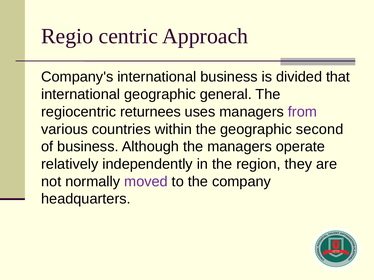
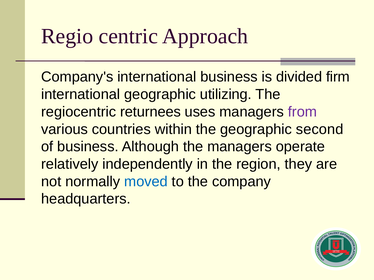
that: that -> firm (338, 77)
general: general -> utilizing (226, 95)
moved colour: purple -> blue (146, 182)
